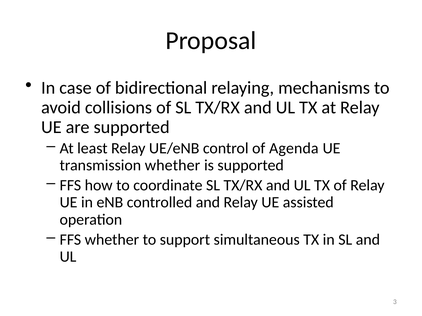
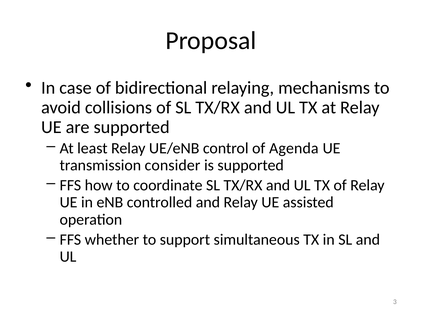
transmission whether: whether -> consider (173, 166)
